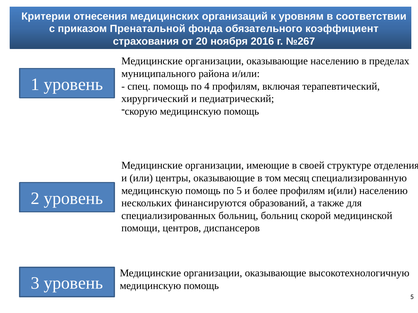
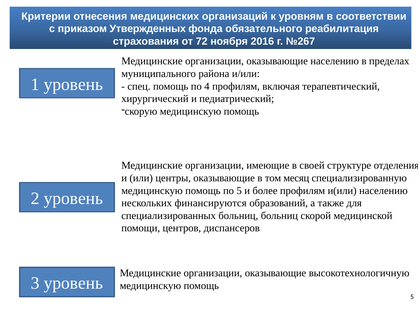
Пренатальной: Пренатальной -> Утвержденных (148, 29)
коэффициент: коэффициент -> реабилитация (342, 29)
20: 20 -> 72 (202, 41)
